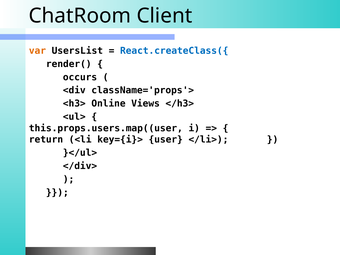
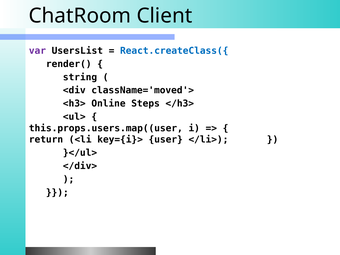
var colour: orange -> purple (37, 51)
occurs: occurs -> string (80, 77)
className='props'>: className='props'> -> className='moved'> (143, 90)
Views: Views -> Steps (146, 104)
